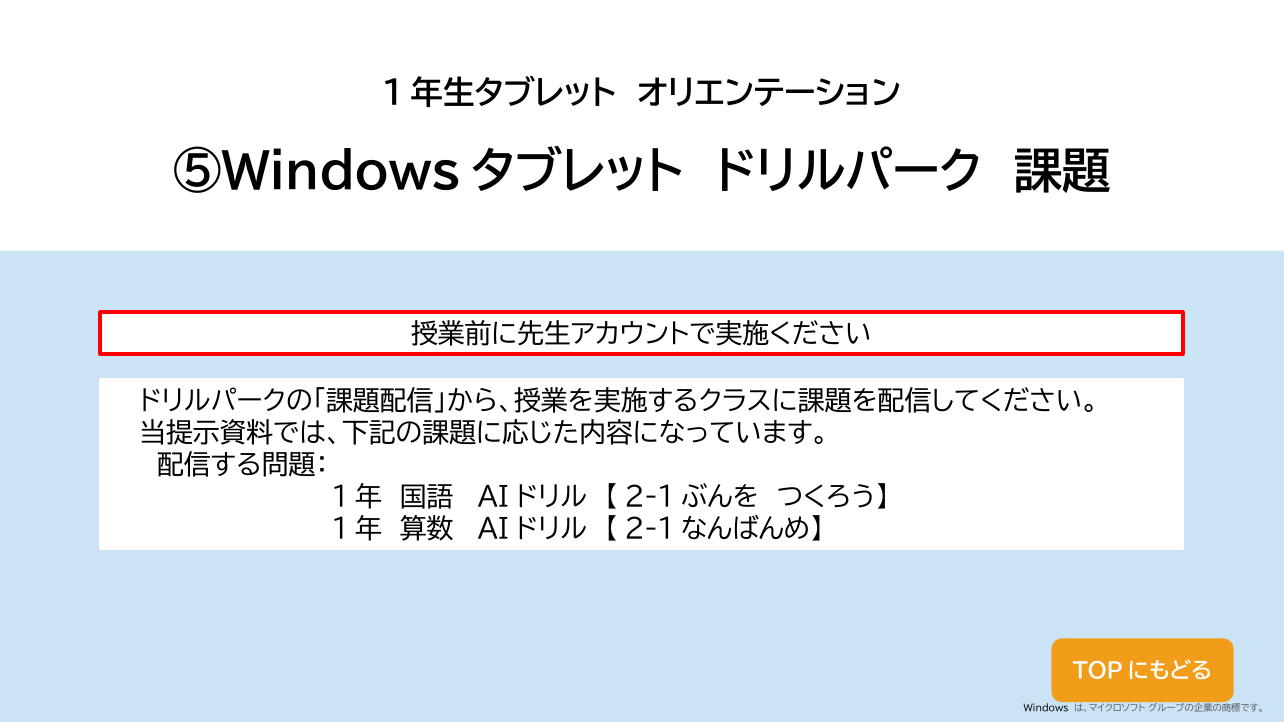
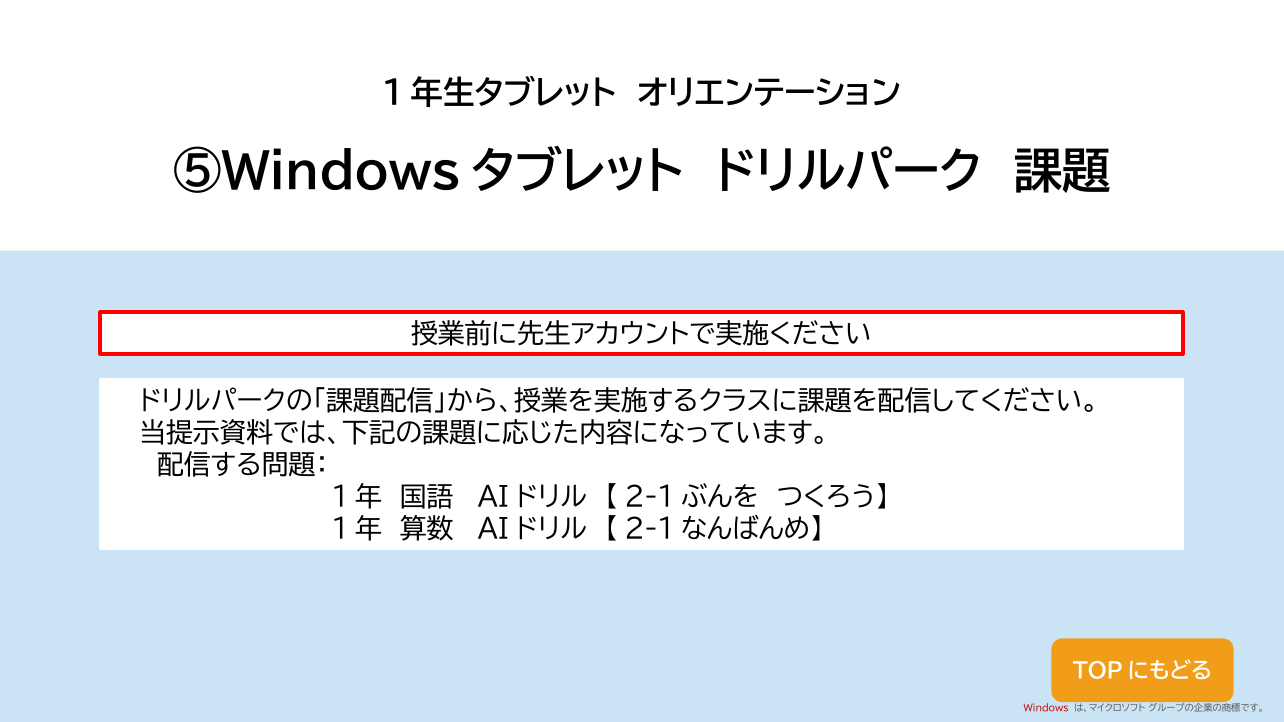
Windows colour: black -> red (1046, 709)
